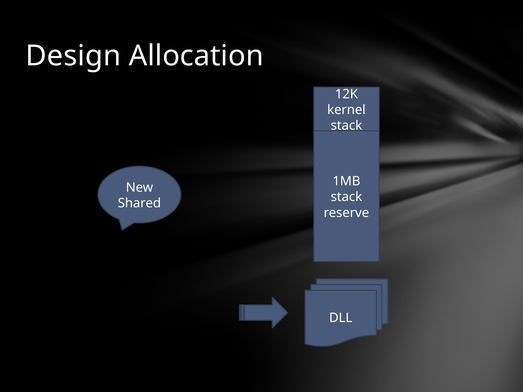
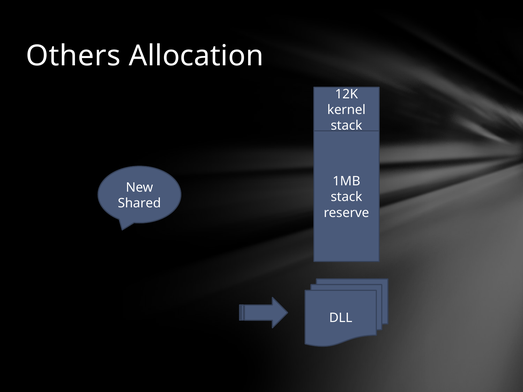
Design: Design -> Others (73, 56)
